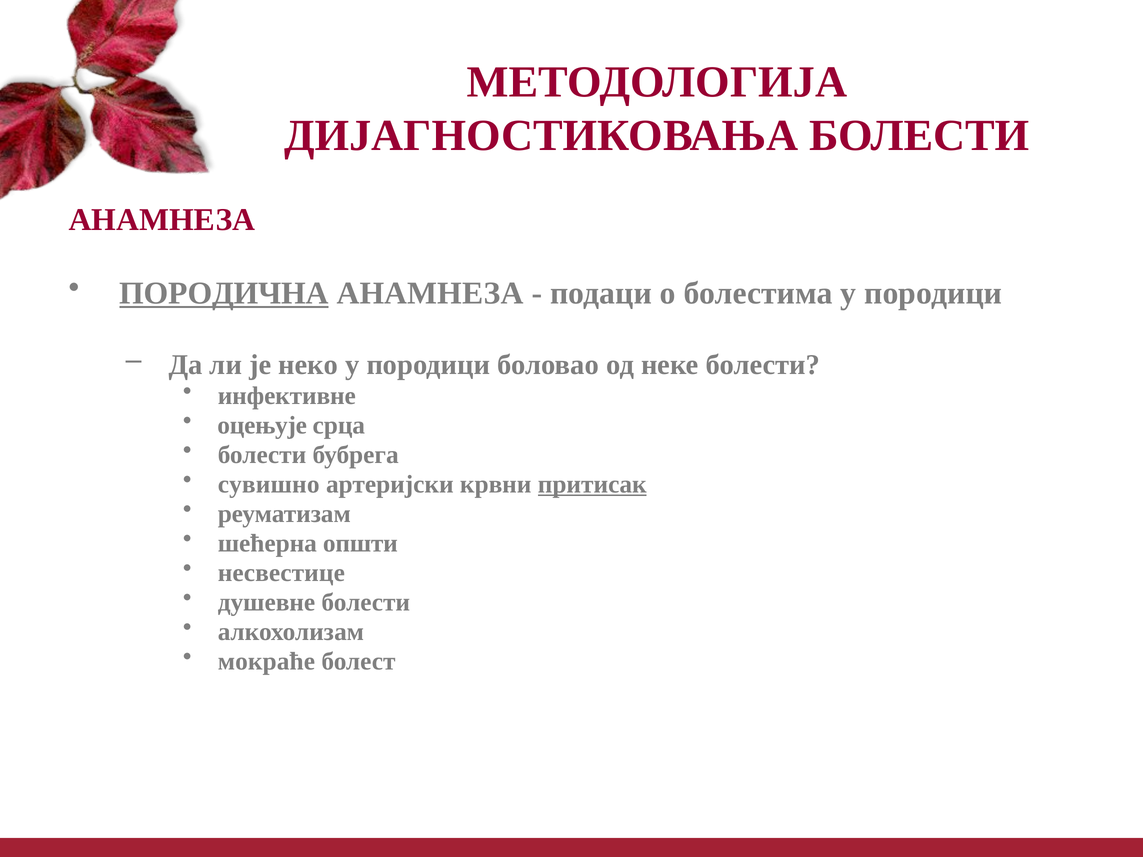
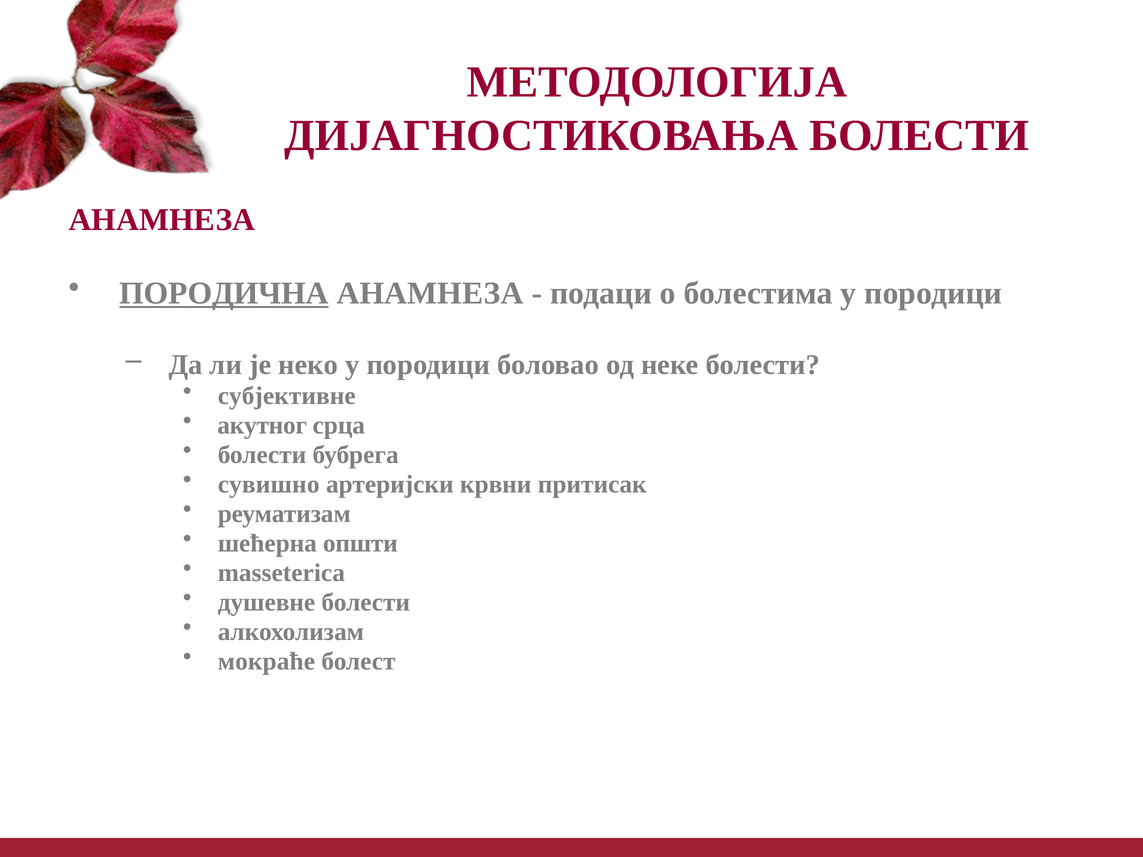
инфективне: инфективне -> субјективне (287, 396)
оцењује: оцењује -> акутног (262, 426)
притисак underline: present -> none (592, 485)
несвестице: несвестице -> masseterica (281, 573)
